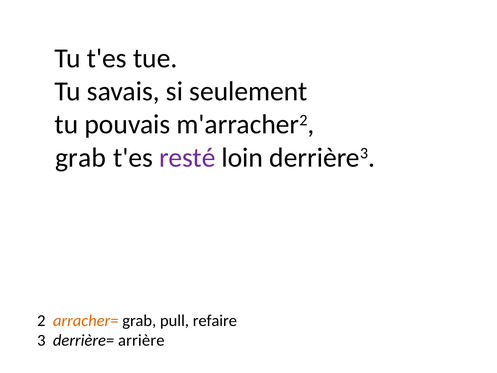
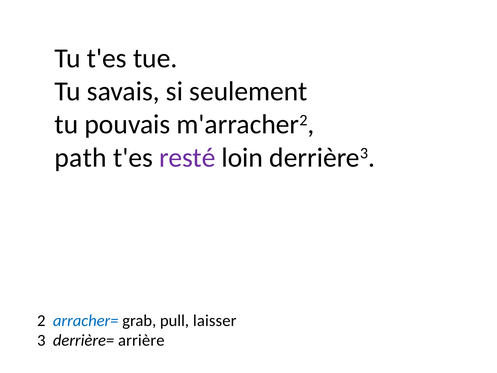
grab: grab -> path (81, 158)
arracher= colour: orange -> blue (86, 320)
refaire: refaire -> laisser (215, 320)
